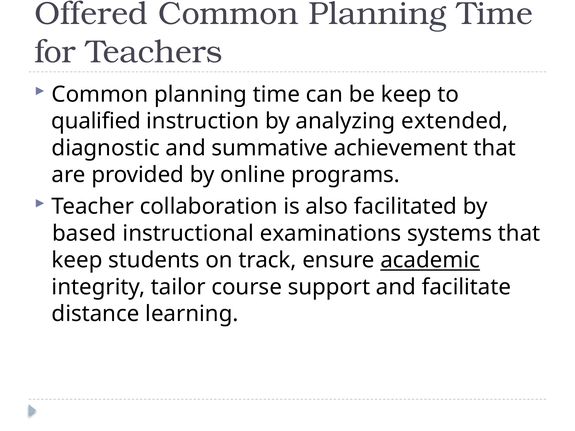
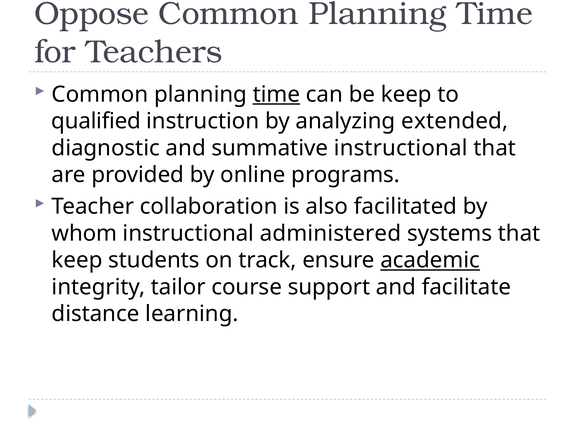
Offered: Offered -> Oppose (91, 14)
time underline: none -> present (276, 94)
summative achievement: achievement -> instructional (401, 148)
based: based -> whom (84, 234)
examinations: examinations -> administered (330, 234)
